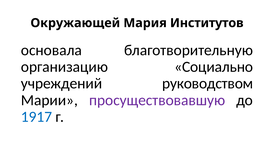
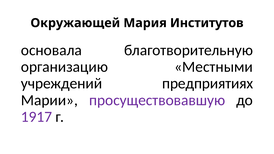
Социально: Социально -> Местными (214, 67)
руководством: руководством -> предприятиях (208, 84)
1917 colour: blue -> purple (36, 117)
